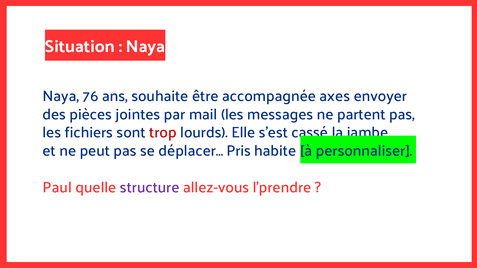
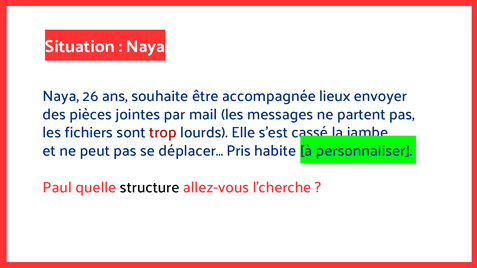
76: 76 -> 26 (90, 96)
axes: axes -> lieux (335, 96)
structure colour: purple -> black (150, 188)
l’prendre: l’prendre -> l’cherche (282, 188)
